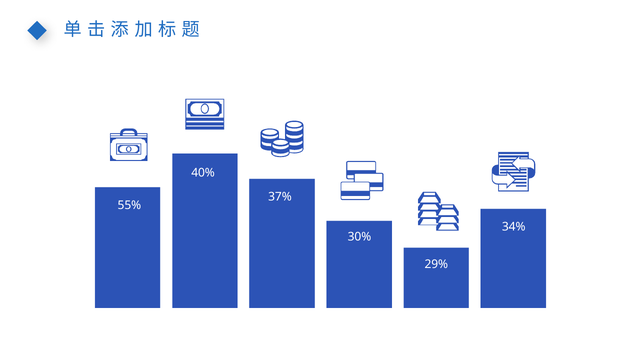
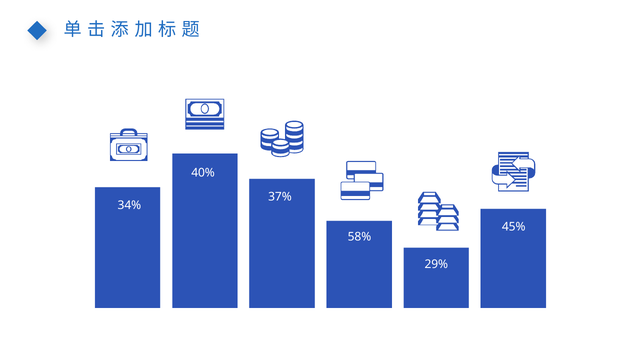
55%: 55% -> 34% (129, 205)
34%: 34% -> 45% (514, 227)
30%: 30% -> 58% (359, 236)
